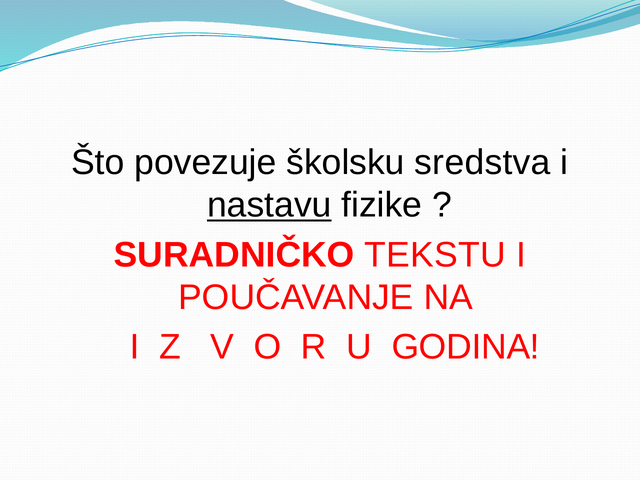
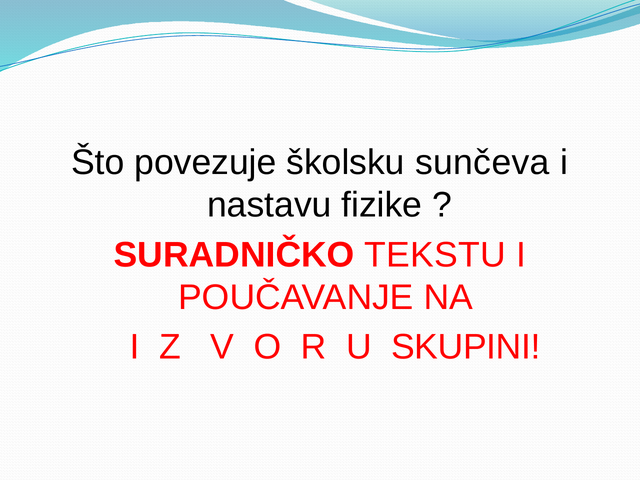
sredstva: sredstva -> sunčeva (482, 162)
nastavu underline: present -> none (269, 205)
GODINA: GODINA -> SKUPINI (466, 347)
